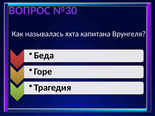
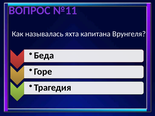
№30: №30 -> №11 (65, 11)
